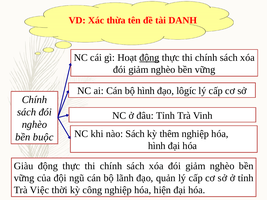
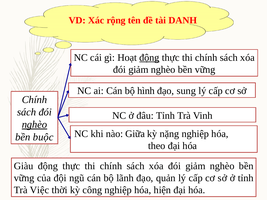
thừa: thừa -> rộng (116, 20)
lôgíc: lôgíc -> sung (186, 91)
nghèo underline: none -> present (34, 125)
nào Sách: Sách -> Giữa (135, 134)
thêm: thêm -> nặng (169, 134)
hình: hình -> theo (157, 146)
